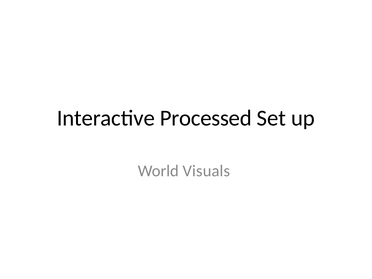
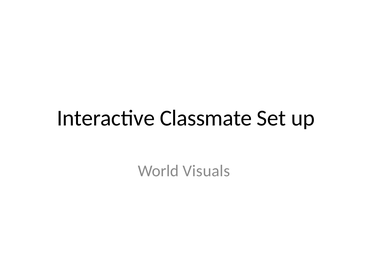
Processed: Processed -> Classmate (206, 118)
